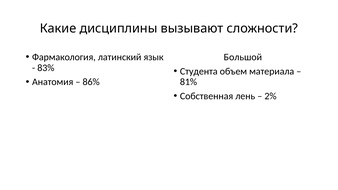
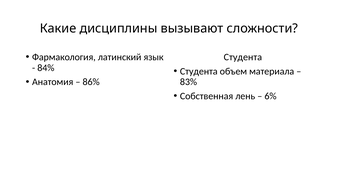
Большой: Большой -> Студента (243, 57)
83%: 83% -> 84% (46, 68)
81%: 81% -> 83% (188, 82)
2%: 2% -> 6% (270, 96)
